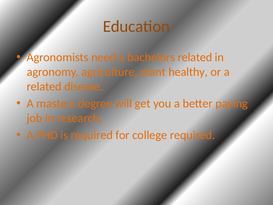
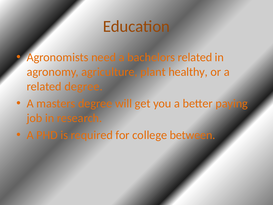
related disease: disease -> degree (84, 86)
college required: required -> between (192, 135)
